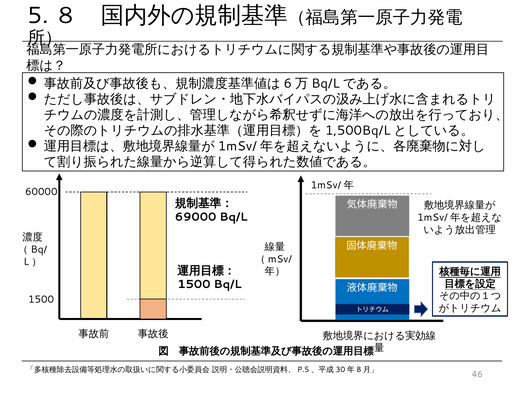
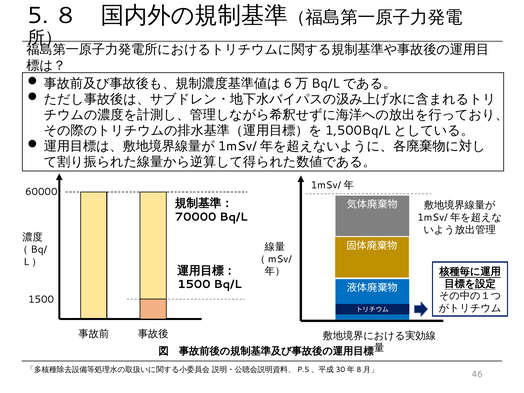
69000: 69000 -> 70000 (196, 217)
